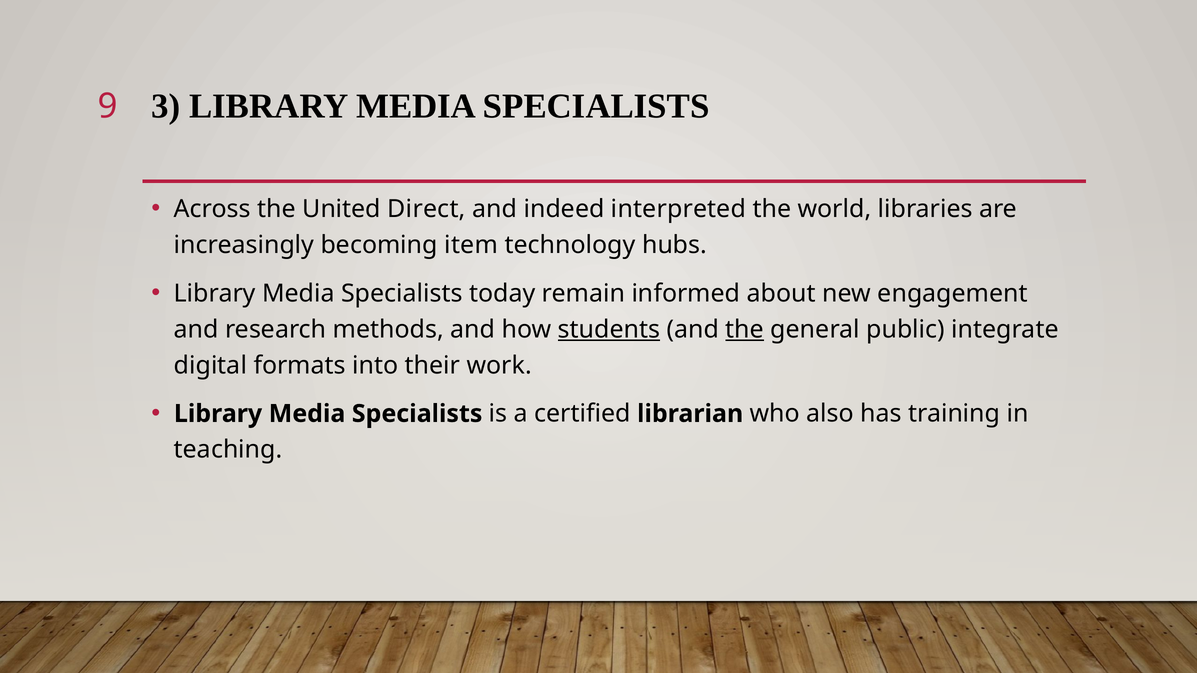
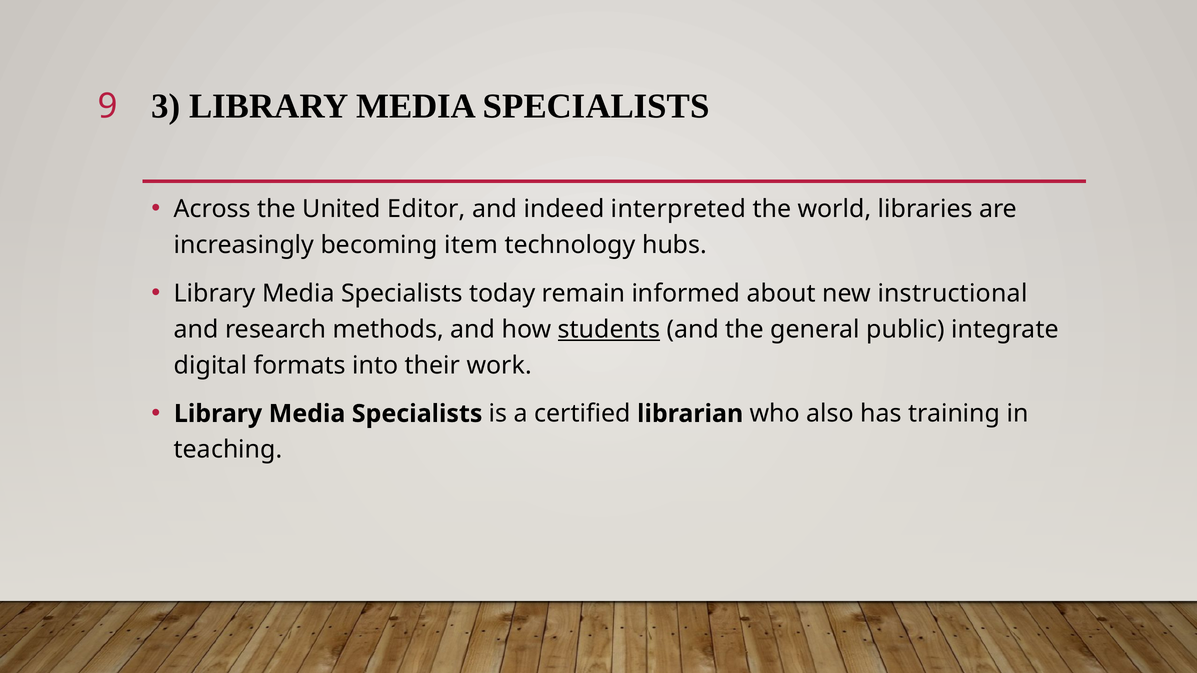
Direct: Direct -> Editor (427, 209)
engagement: engagement -> instructional (953, 294)
the underline: present -> none (745, 330)
